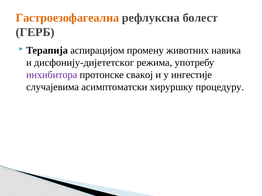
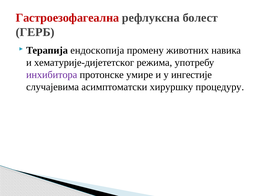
Гастроезофагеална colour: orange -> red (67, 18)
аспирацијом: аспирацијом -> ендоскопија (97, 51)
дисфонију-дијететског: дисфонију-дијететског -> хематурије-дијететског (84, 63)
свакој: свакој -> умире (140, 75)
